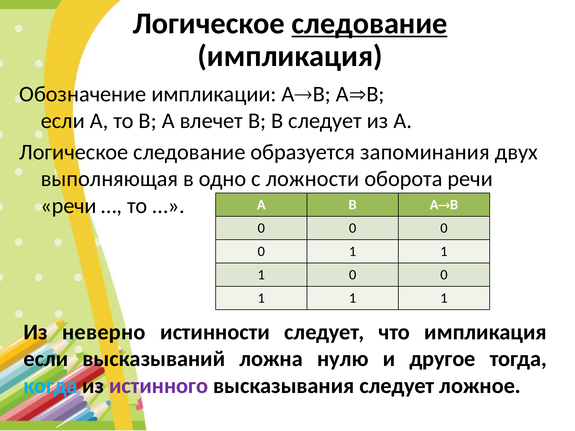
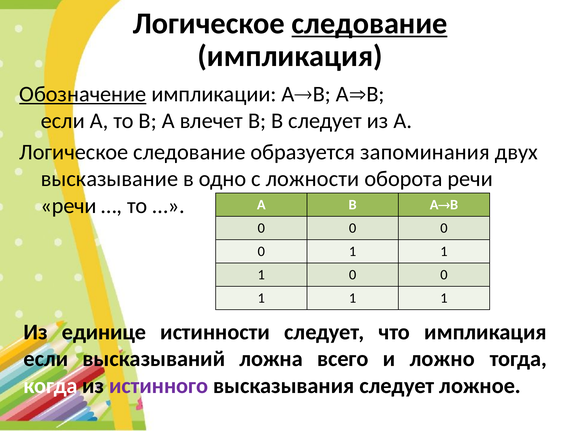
Обозначение underline: none -> present (83, 94)
выполняющая: выполняющая -> высказывание (109, 179)
неверно: неверно -> единице (104, 332)
нулю: нулю -> всего (343, 359)
другое: другое -> ложно (442, 359)
когда colour: light blue -> white (50, 386)
